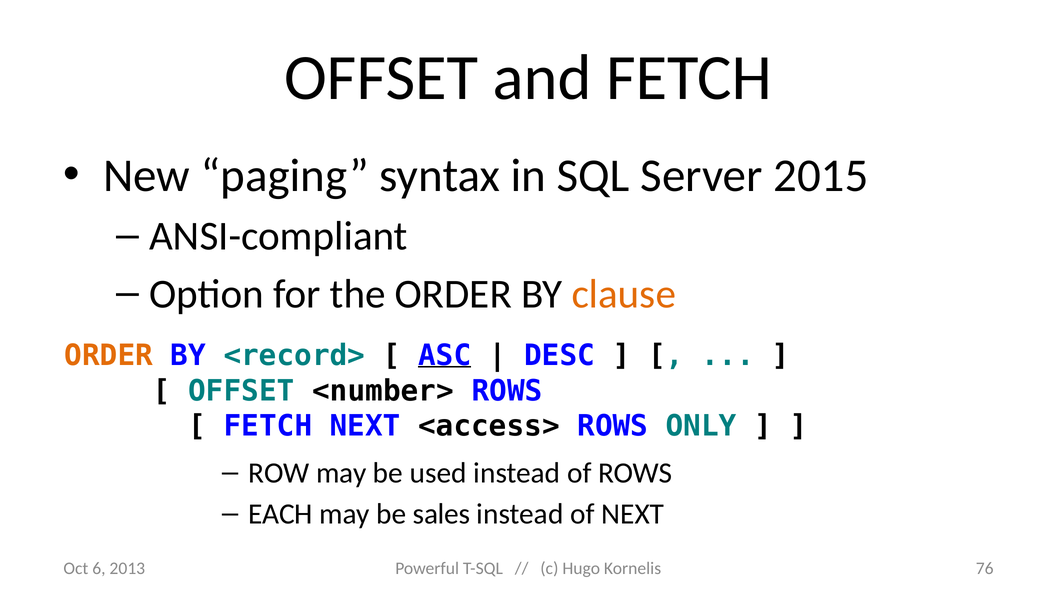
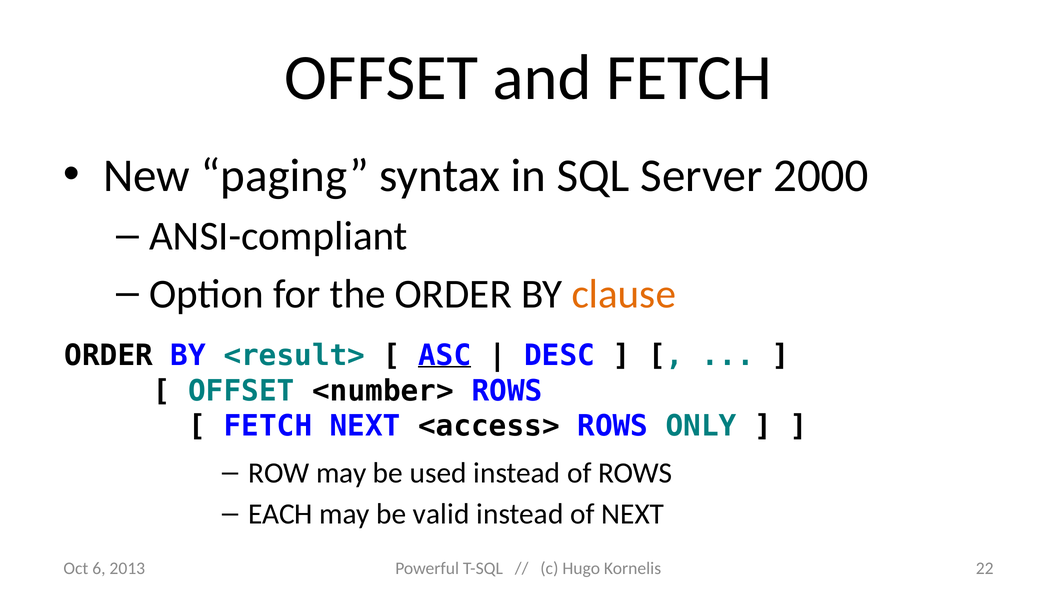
2015: 2015 -> 2000 (821, 176)
ORDER colour: orange -> black (109, 355)
<record>: <record> -> <result> (294, 355)
sales: sales -> valid (441, 514)
76: 76 -> 22 (985, 568)
